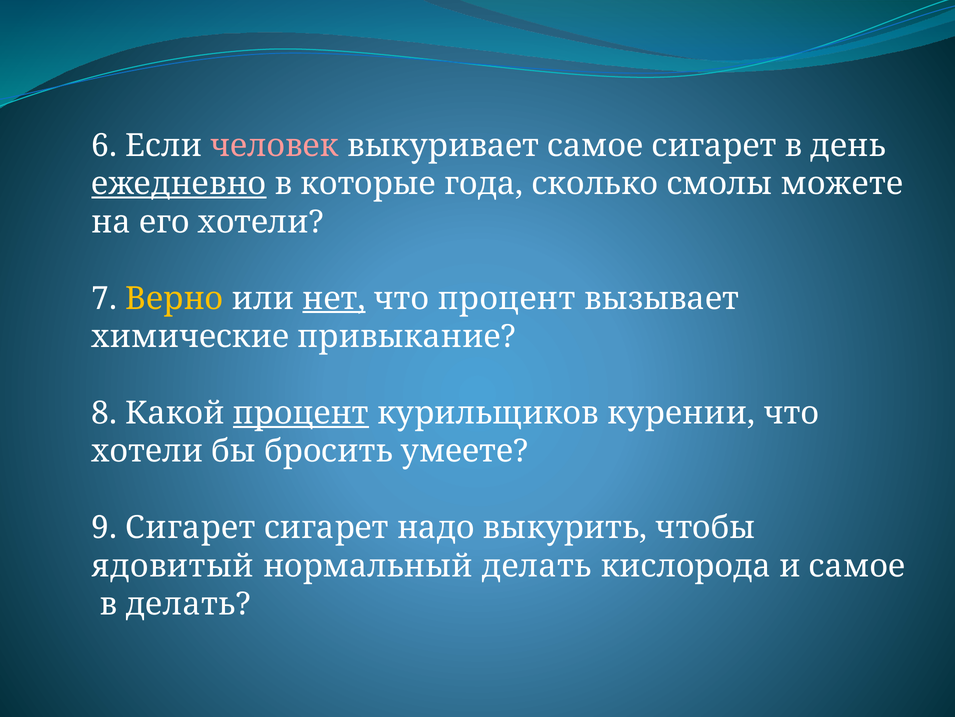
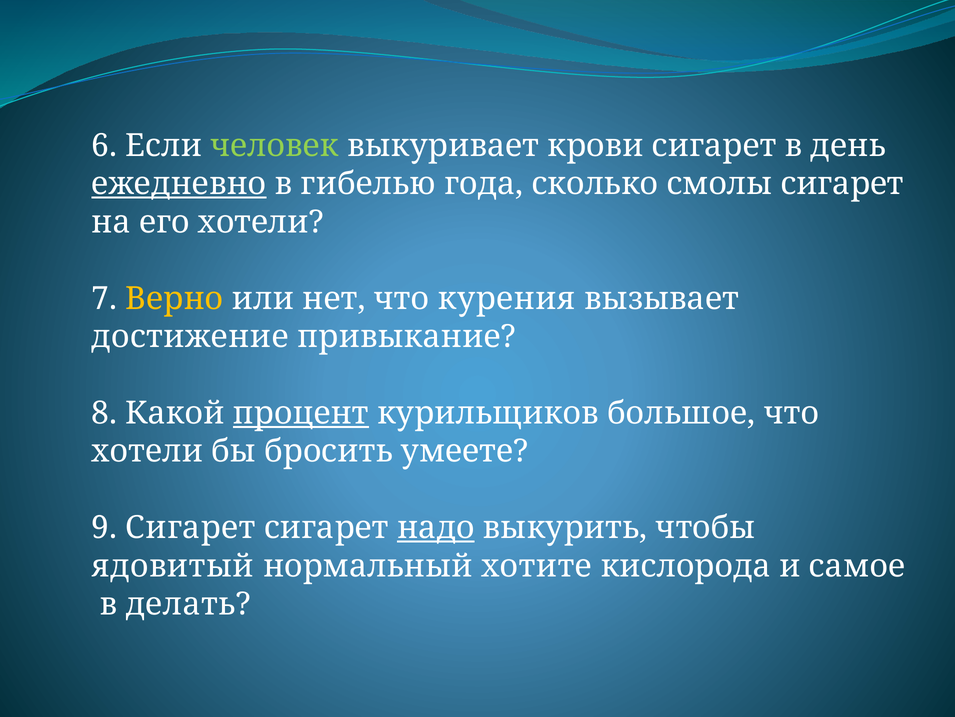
человек colour: pink -> light green (275, 145)
выкуривает самое: самое -> крови (595, 145)
которые: которые -> гибелью (368, 184)
смолы можете: можете -> сигарет (842, 184)
нет underline: present -> none (334, 298)
что процент: процент -> курения (507, 298)
химические: химические -> достижение (190, 336)
курении: курении -> большое (681, 413)
надо underline: none -> present (436, 527)
нормальный делать: делать -> хотите (537, 566)
